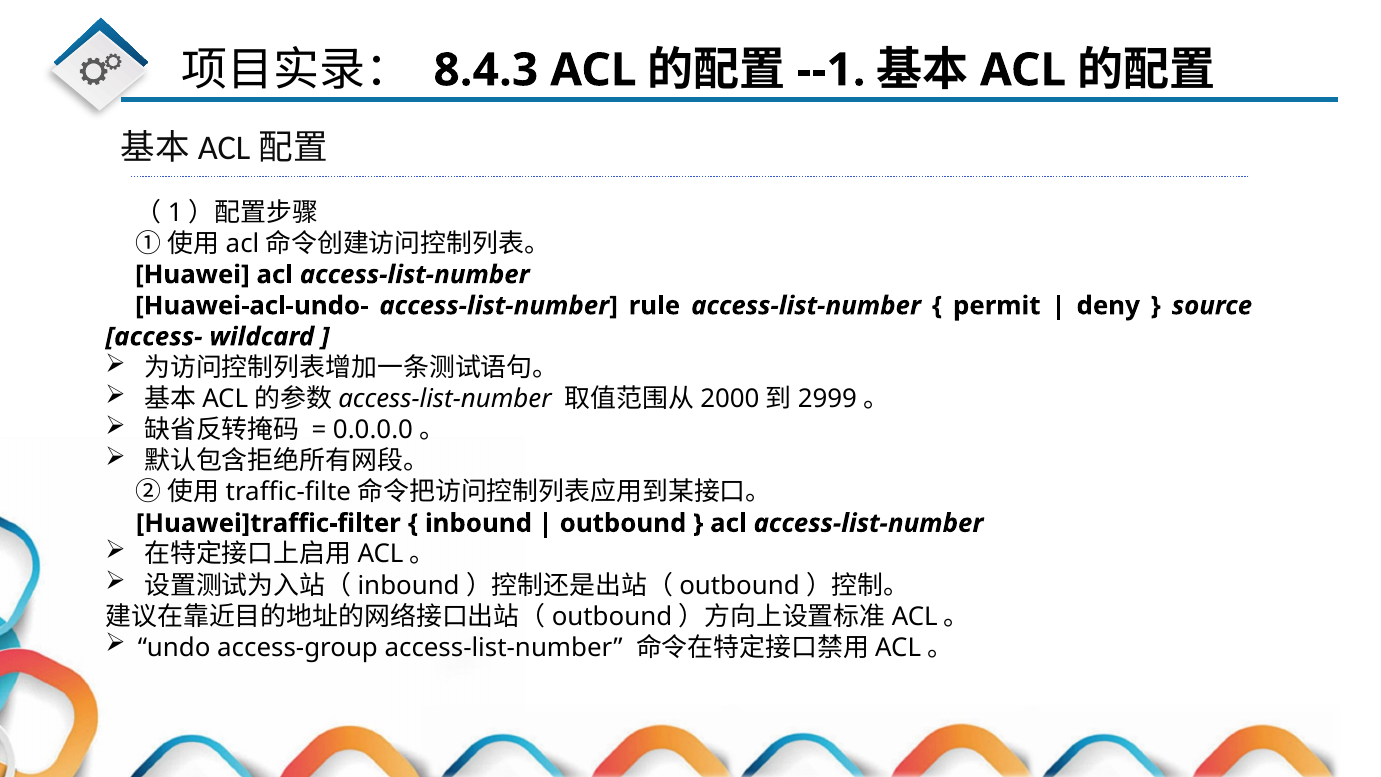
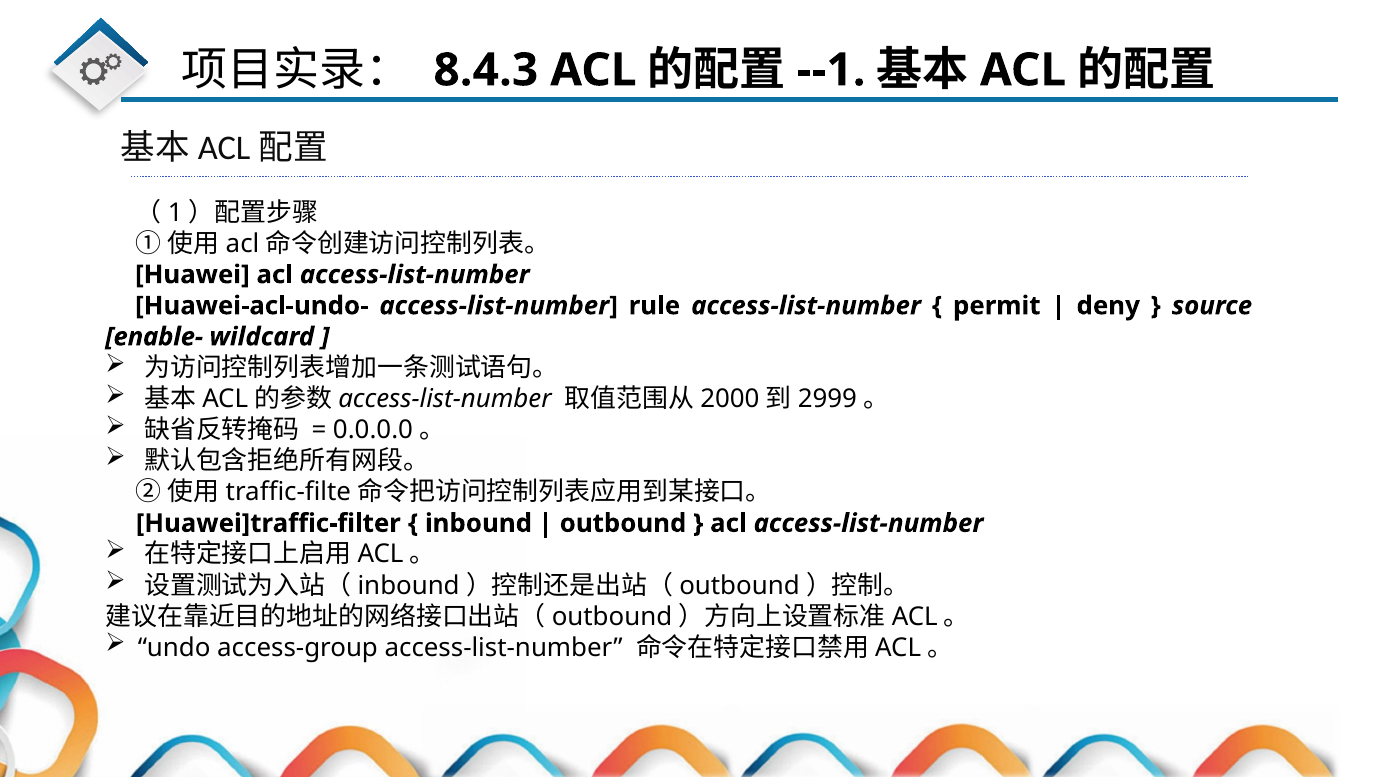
access-: access- -> enable- (154, 337)
